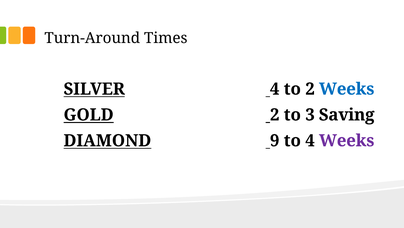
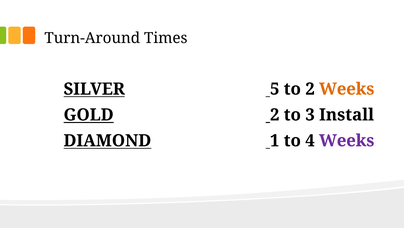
SILVER 4: 4 -> 5 (275, 89)
Weeks colour: blue -> orange (347, 89)
Saving: Saving -> Install (347, 115)
9: 9 -> 1 (275, 140)
